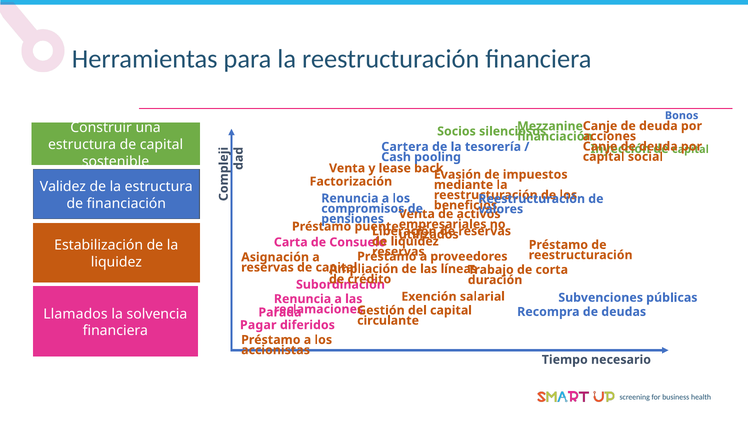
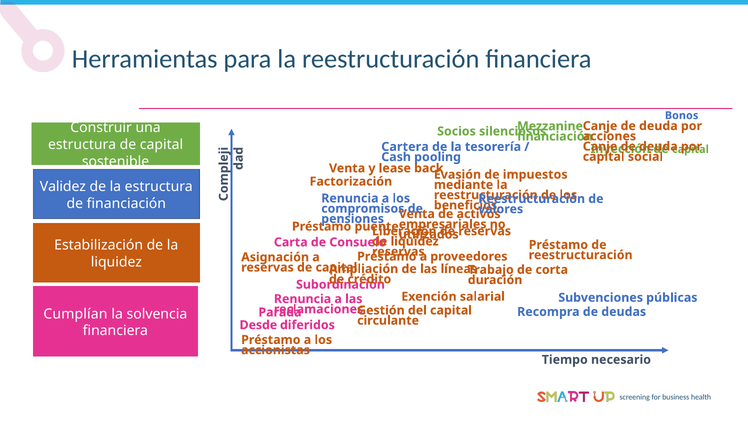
Llamados: Llamados -> Cumplían (75, 314)
Pagar: Pagar -> Desde (258, 325)
